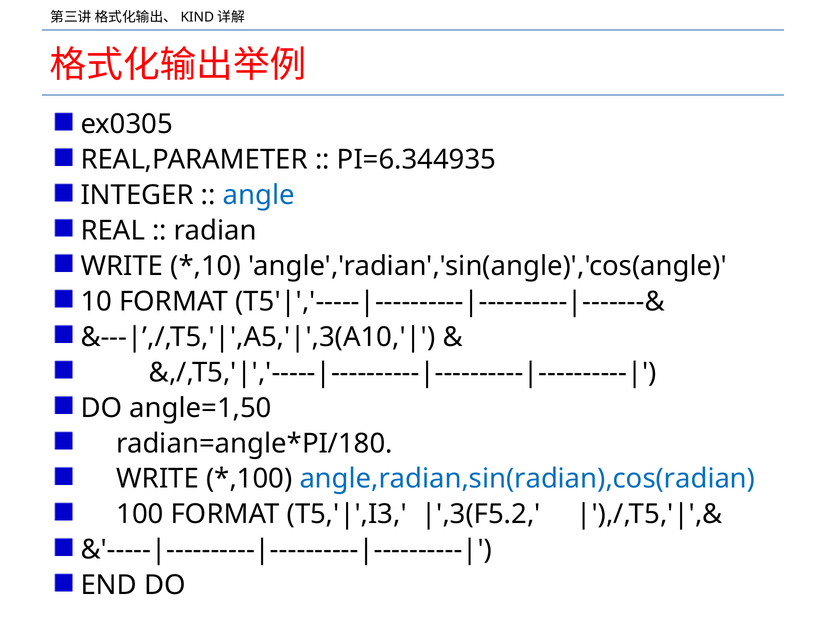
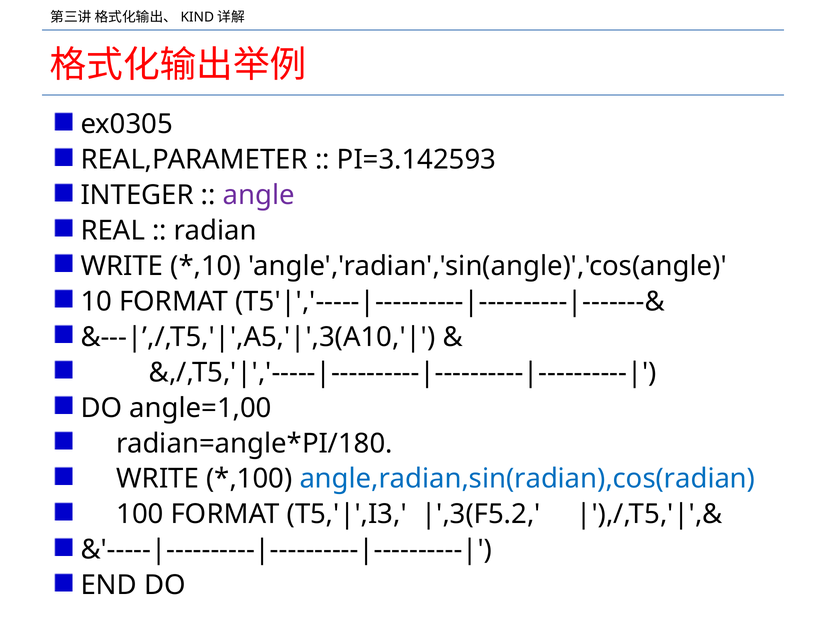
PI=6.344935: PI=6.344935 -> PI=3.142593 (417, 160)
angle colour: blue -> purple (259, 195)
angle=1,50: angle=1,50 -> angle=1,00 (200, 408)
